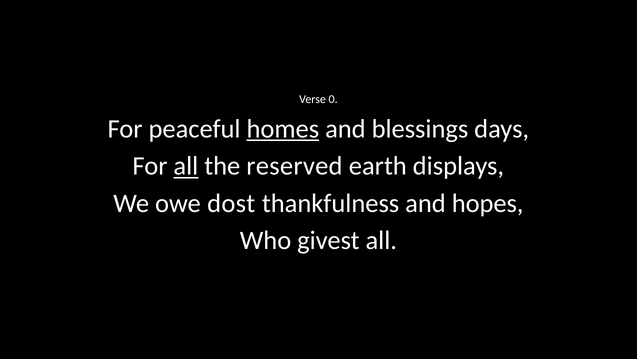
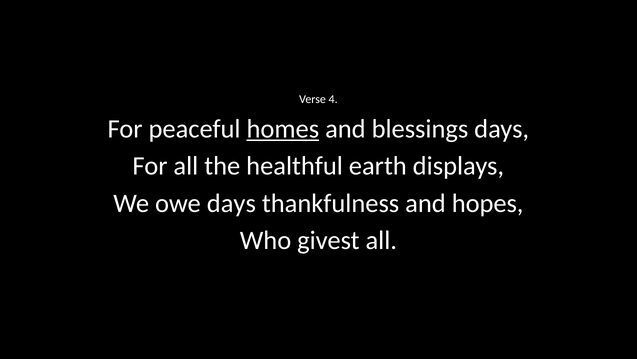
0: 0 -> 4 (333, 99)
all underline: present -> none (186, 166)
reserved: reserved -> healthful (295, 166)
owe dost: dost -> days (231, 203)
